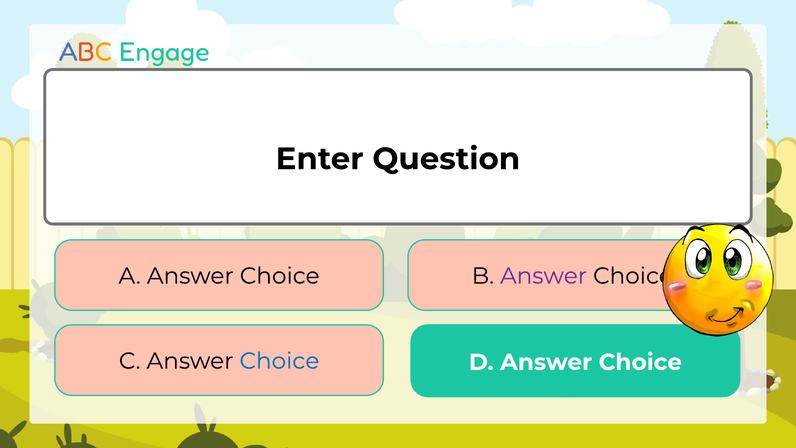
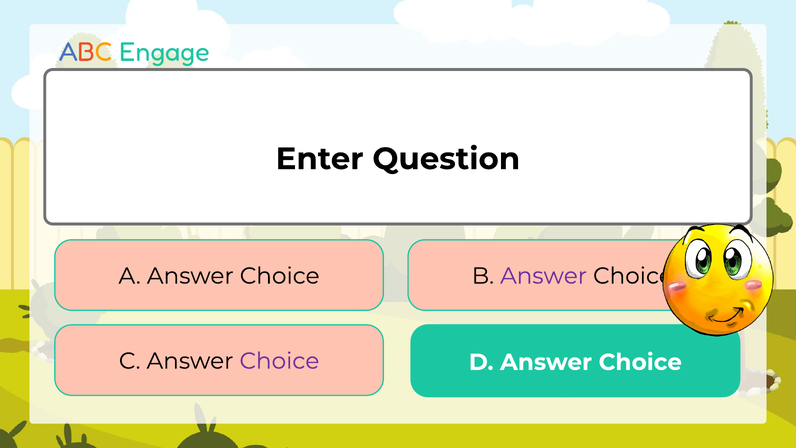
Choice colour: blue -> purple (279, 361)
